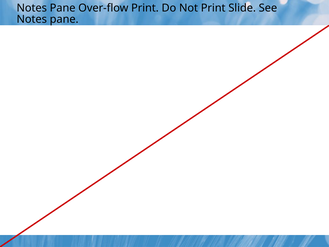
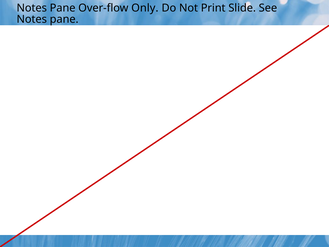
Over-flow Print: Print -> Only (145, 8)
